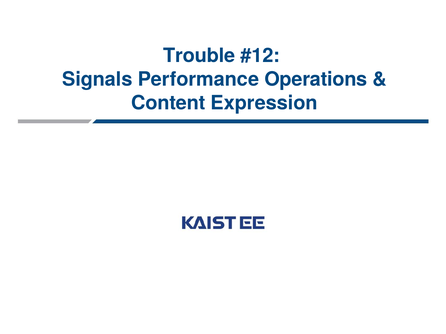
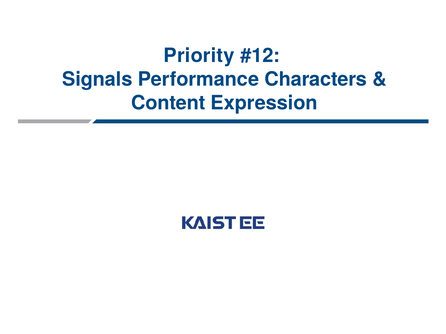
Trouble: Trouble -> Priority (199, 56)
Operations: Operations -> Characters (316, 79)
